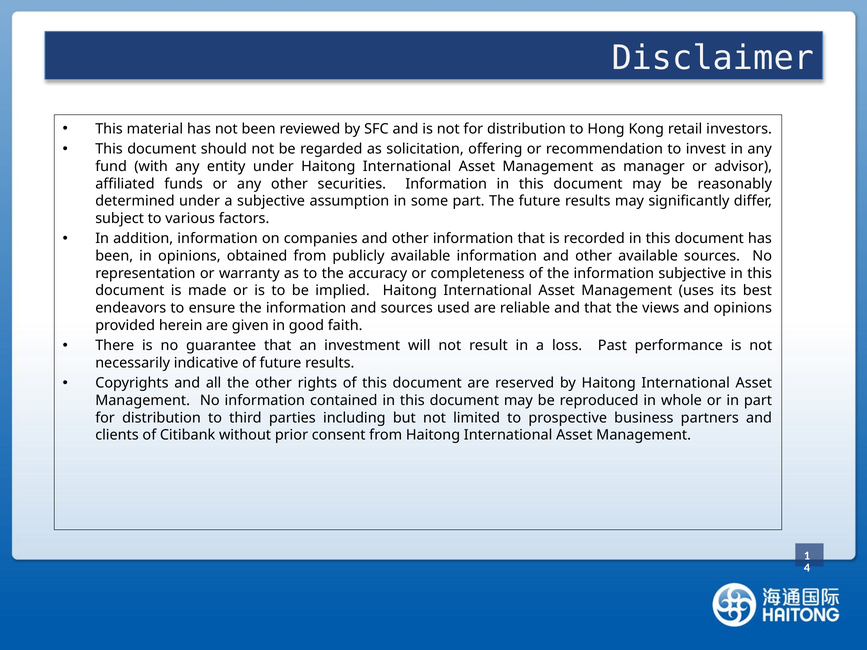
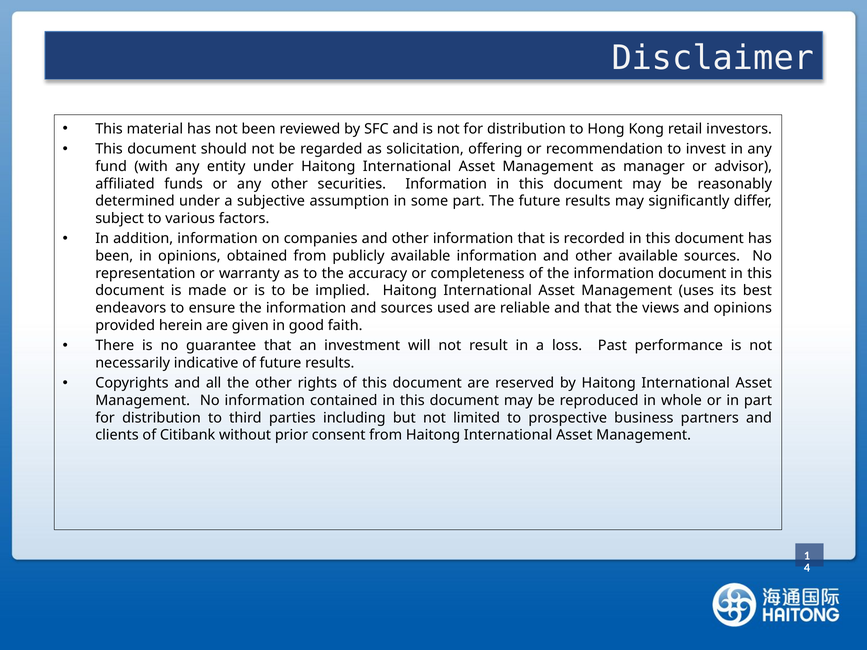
information subjective: subjective -> document (692, 273)
